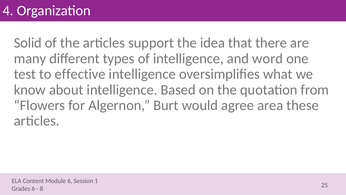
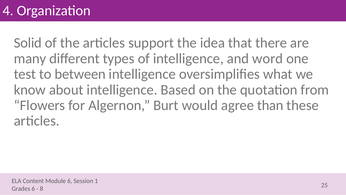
effective: effective -> between (80, 74)
area: area -> than (270, 105)
